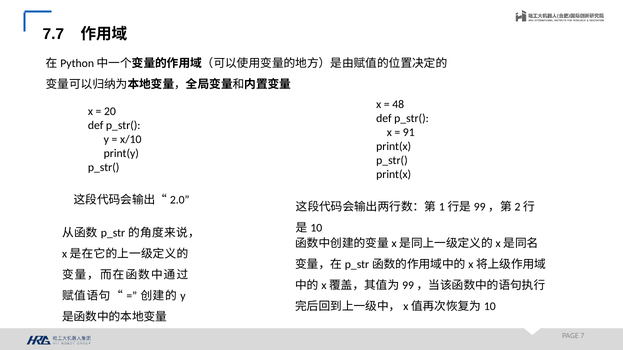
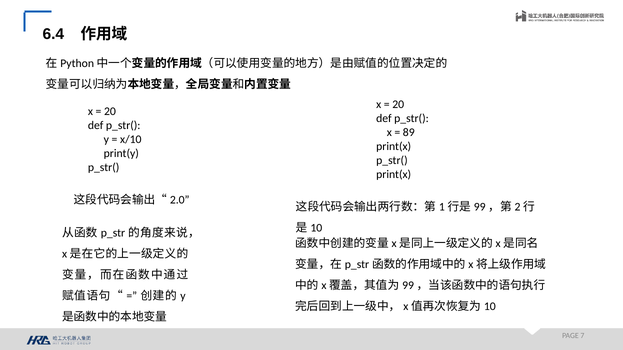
7.7: 7.7 -> 6.4 (53, 34)
48: 48 -> 20 (398, 105)
91: 91 -> 89 (409, 133)
